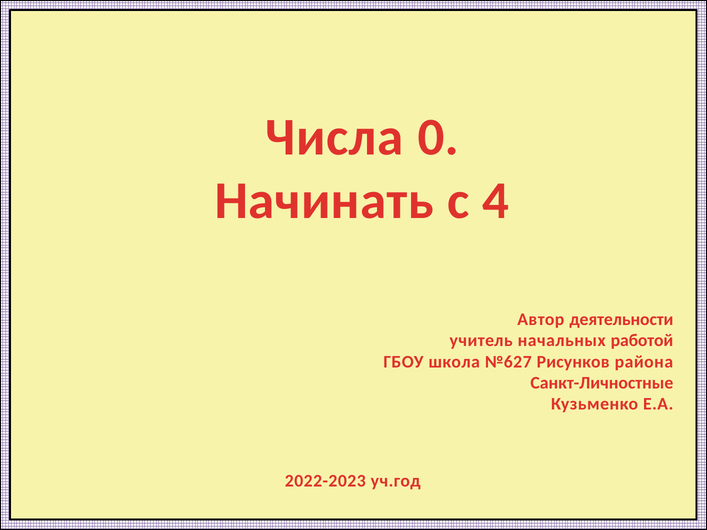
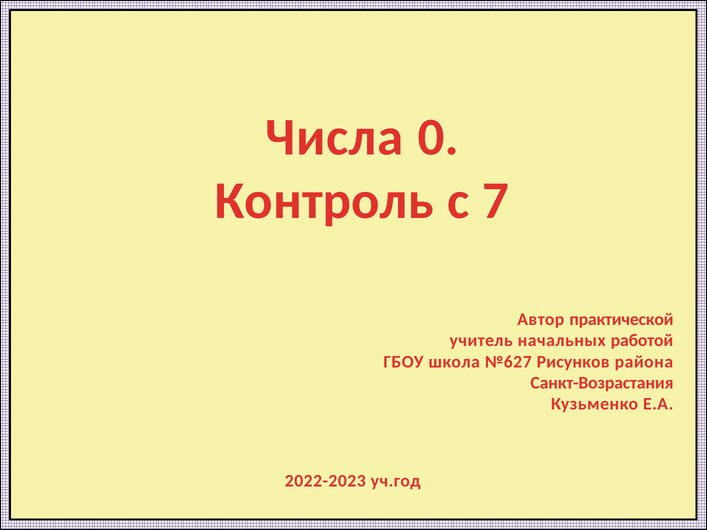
Начинать: Начинать -> Контроль (324, 201)
4: 4 -> 7 (496, 201)
деятельности: деятельности -> практической (621, 319)
Санкт-Личностные: Санкт-Личностные -> Санкт-Возрастания (602, 383)
